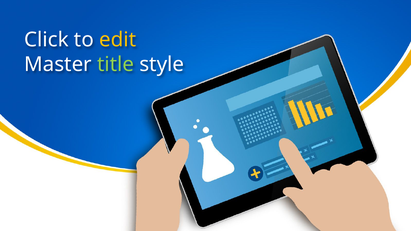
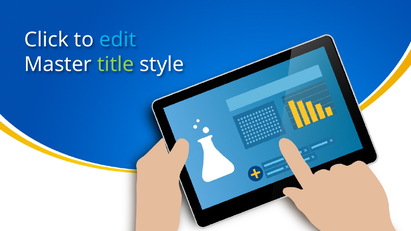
edit colour: yellow -> light blue (118, 40)
